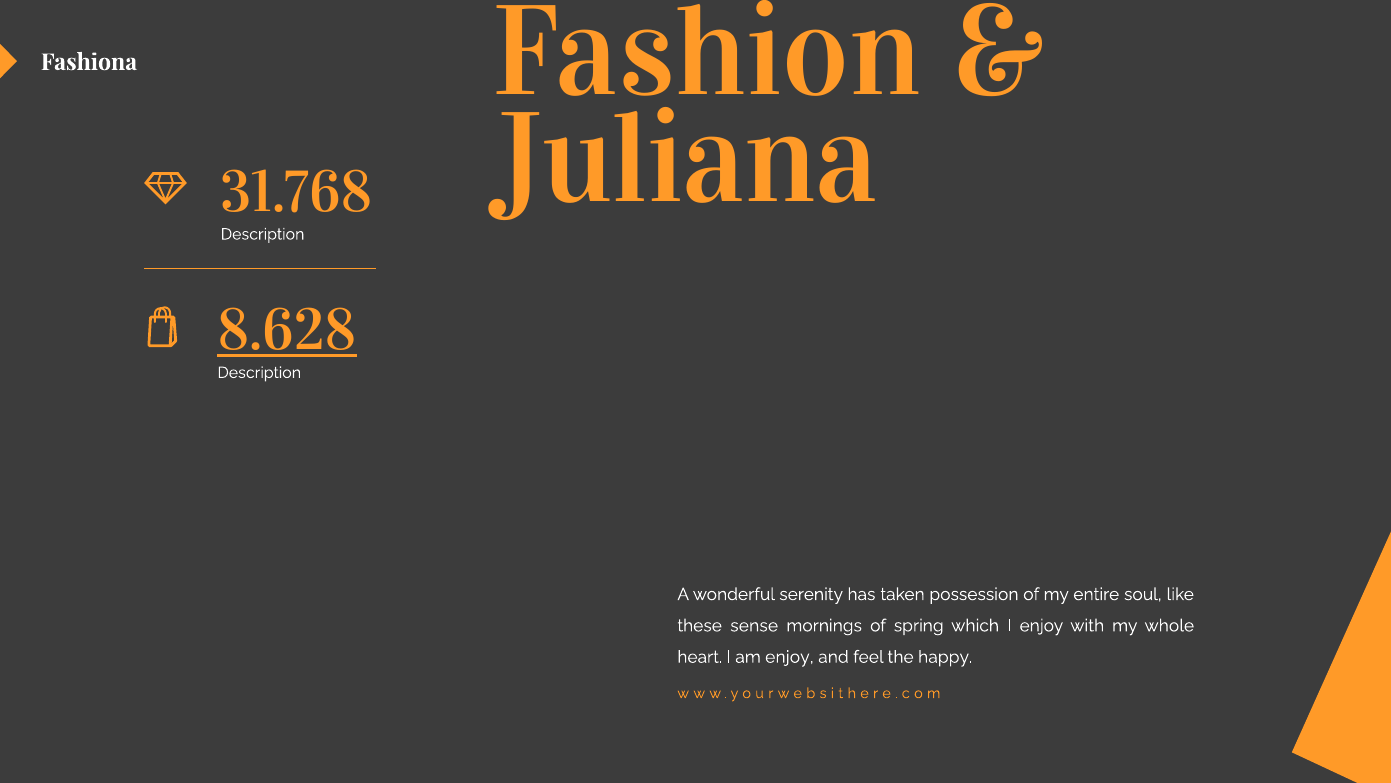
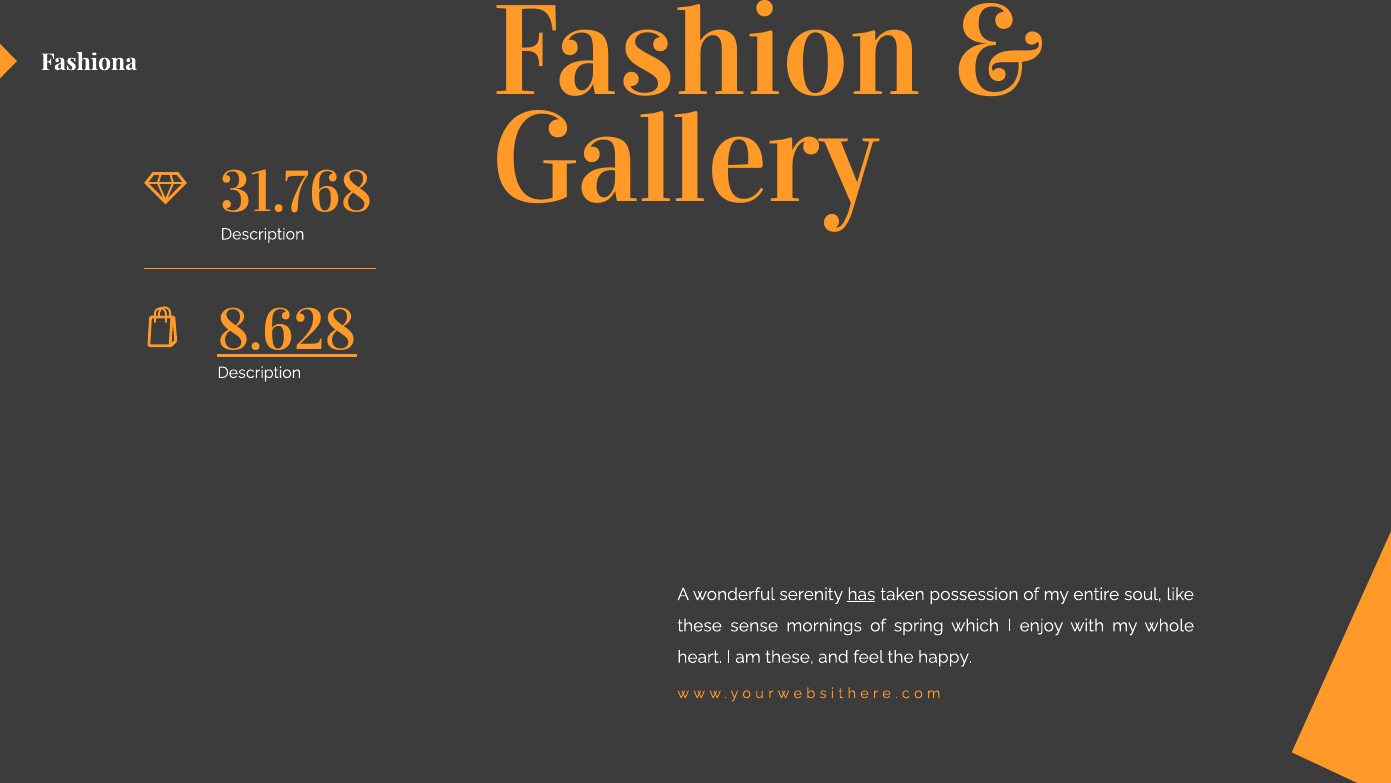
Juliana: Juliana -> Gallery (685, 159)
has underline: none -> present (861, 594)
am enjoy: enjoy -> these (789, 657)
